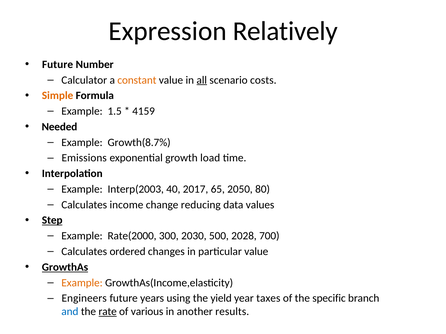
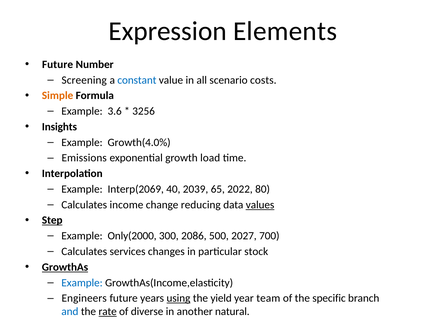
Relatively: Relatively -> Elements (285, 31)
Calculator: Calculator -> Screening (84, 80)
constant colour: orange -> blue (137, 80)
all underline: present -> none (202, 80)
1.5: 1.5 -> 3.6 (115, 111)
4159: 4159 -> 3256 (144, 111)
Needed: Needed -> Insights (59, 127)
Growth(8.7%: Growth(8.7% -> Growth(4.0% (139, 143)
Interp(2003: Interp(2003 -> Interp(2069 (136, 189)
2017: 2017 -> 2039 (196, 189)
2050: 2050 -> 2022 (240, 189)
values underline: none -> present (260, 205)
Rate(2000: Rate(2000 -> Only(2000 (132, 236)
2030: 2030 -> 2086 (194, 236)
2028: 2028 -> 2027 (244, 236)
ordered: ordered -> services (128, 252)
particular value: value -> stock (256, 252)
Example colour: orange -> blue (82, 283)
using underline: none -> present (178, 299)
taxes: taxes -> team (268, 299)
various: various -> diverse (147, 312)
results: results -> natural (232, 312)
